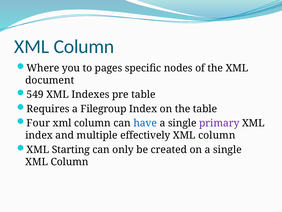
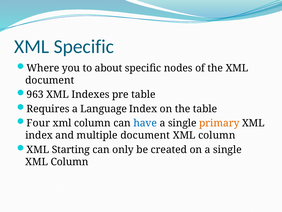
Column: Column -> Specific (84, 47)
pages: pages -> about (109, 68)
549: 549 -> 963 (35, 94)
Filegroup: Filegroup -> Language (104, 109)
primary colour: purple -> orange (219, 123)
multiple effectively: effectively -> document (145, 135)
